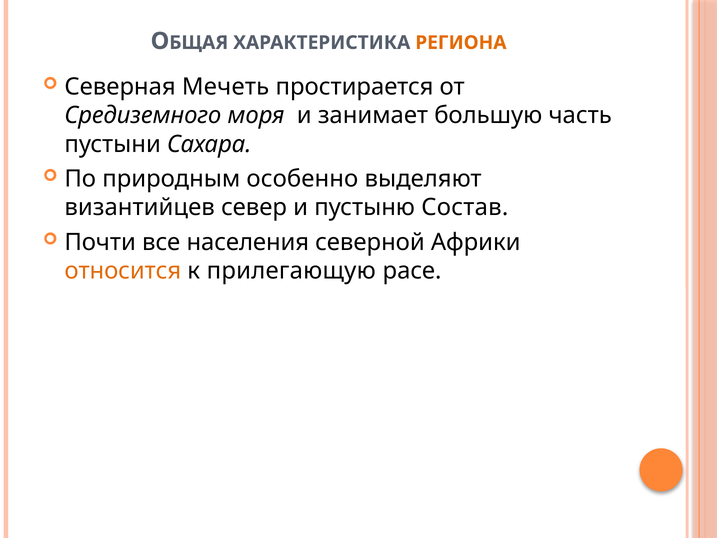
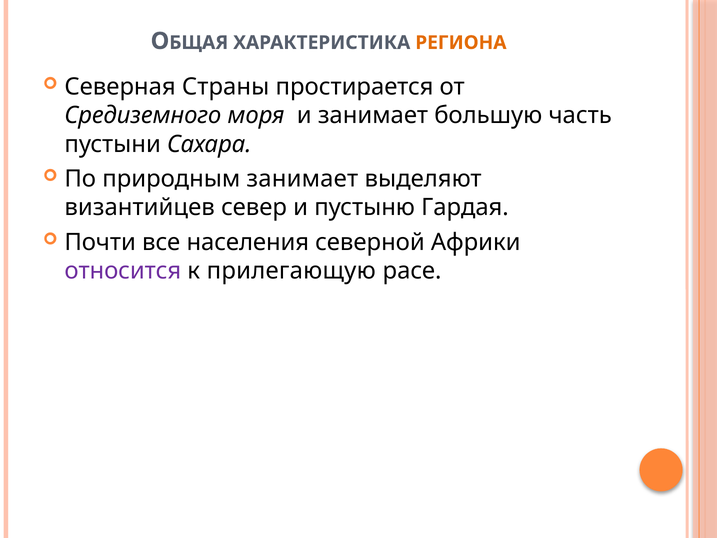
Мечеть: Мечеть -> Страны (226, 87)
природным особенно: особенно -> занимает (302, 179)
Состав: Состав -> Гардая (465, 207)
относится colour: orange -> purple (123, 271)
